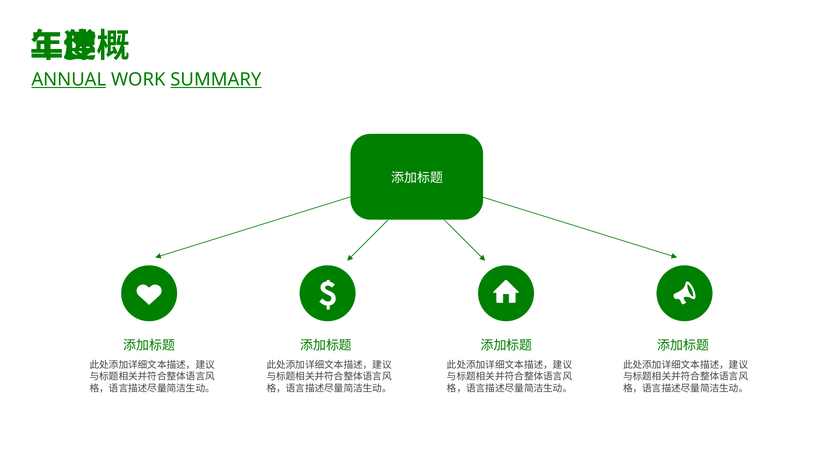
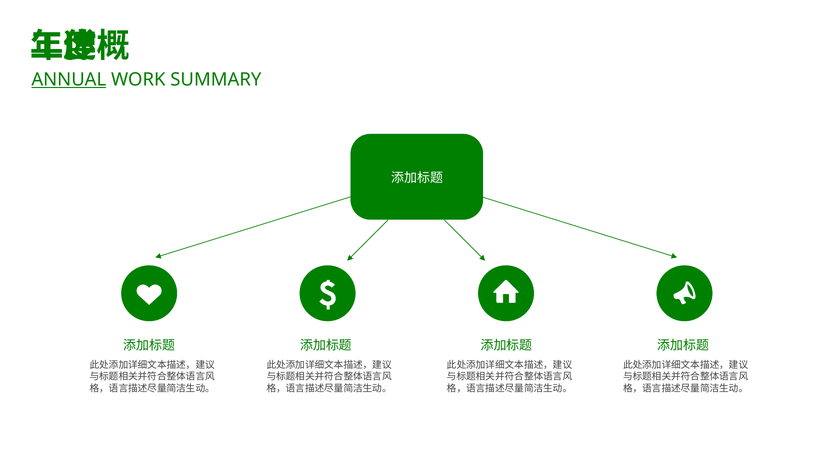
SUMMARY underline: present -> none (216, 80)
